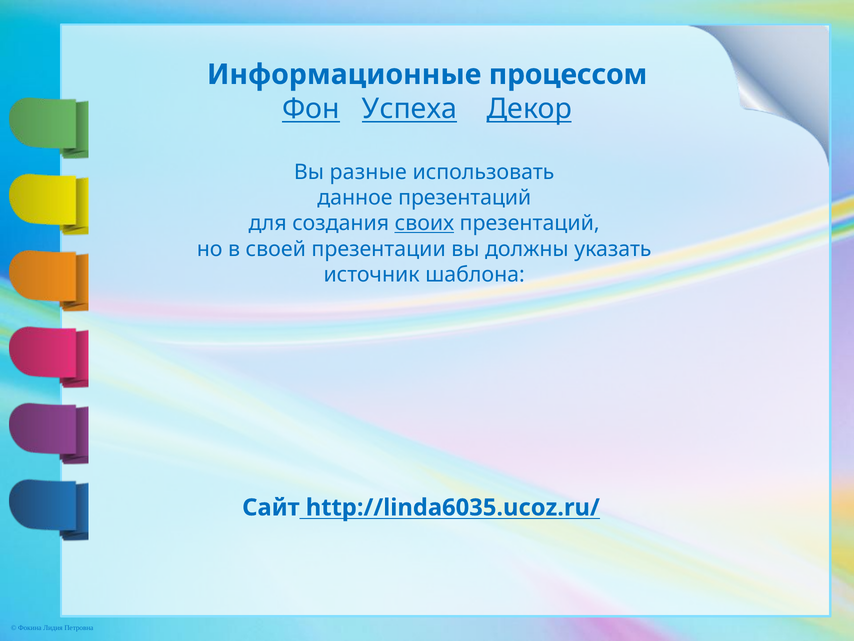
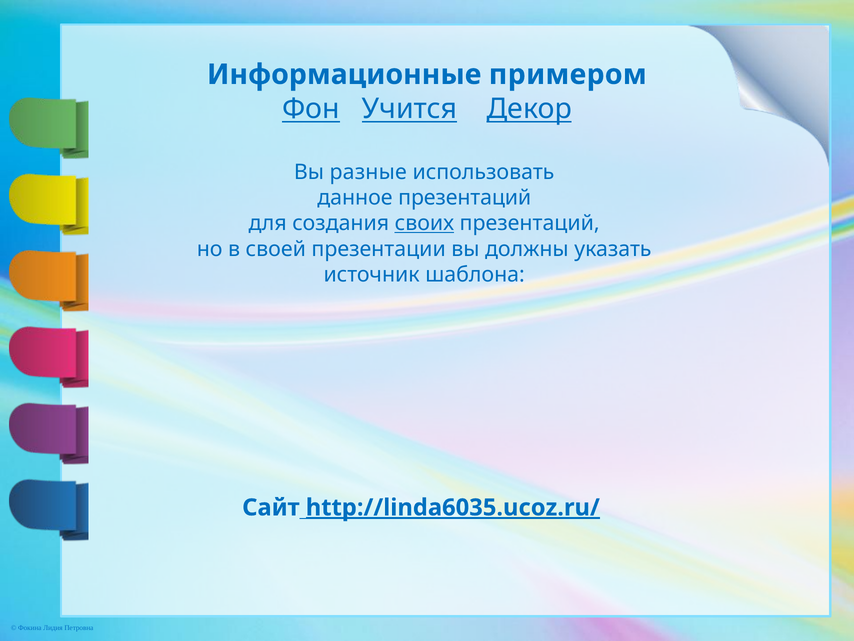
процессом: процессом -> примером (568, 74)
Успеха: Успеха -> Учится (410, 109)
http://linda6035.ucoz.ru/ underline: none -> present (453, 507)
